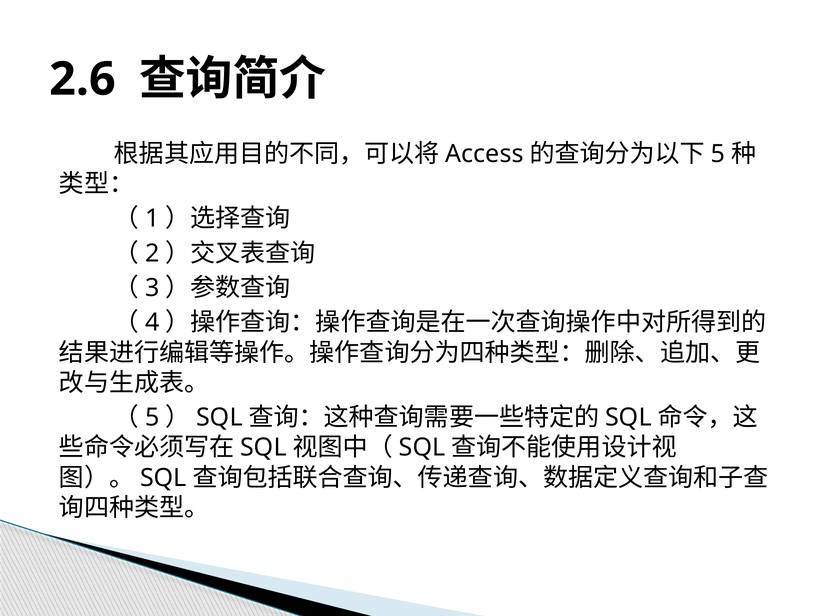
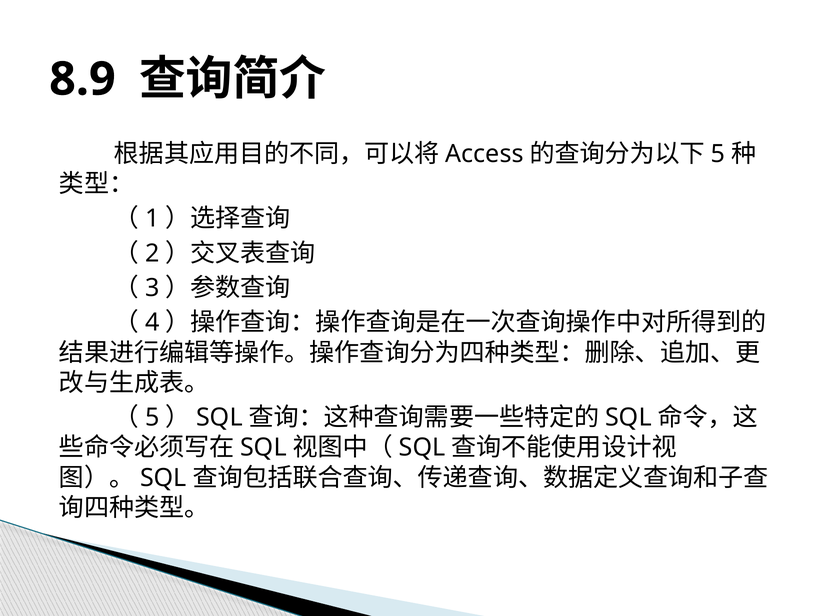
2.6: 2.6 -> 8.9 (82, 79)
